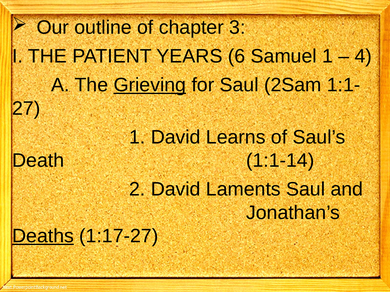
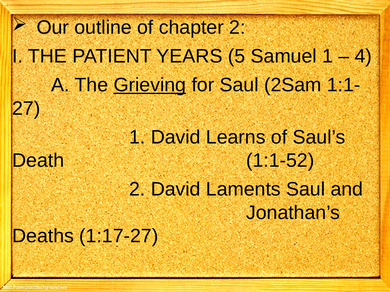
chapter 3: 3 -> 2 (237, 28)
6: 6 -> 5 (237, 56)
1:1-14: 1:1-14 -> 1:1-52 (280, 161)
Deaths underline: present -> none (43, 236)
